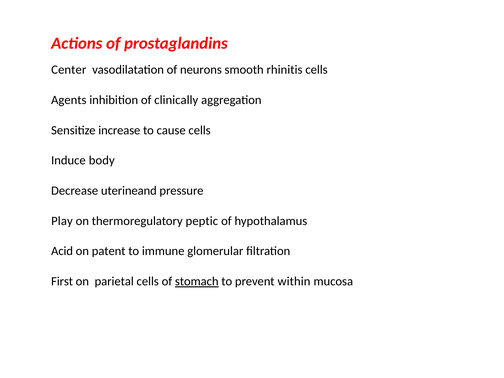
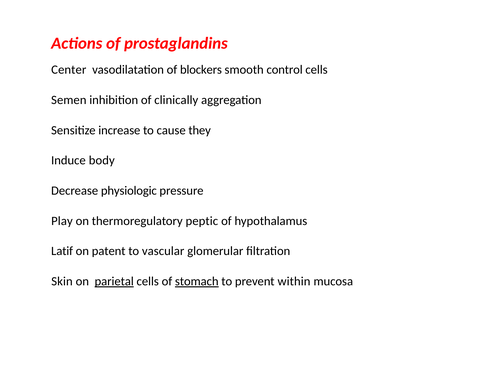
neurons: neurons -> blockers (201, 70)
rhinitis: rhinitis -> control (285, 70)
Agents: Agents -> Semen (69, 100)
cause cells: cells -> they (200, 130)
uterineand: uterineand -> physiologic (129, 191)
Acid: Acid -> Latif (62, 251)
immune: immune -> vascular (163, 251)
First: First -> Skin (62, 281)
parietal underline: none -> present (114, 281)
